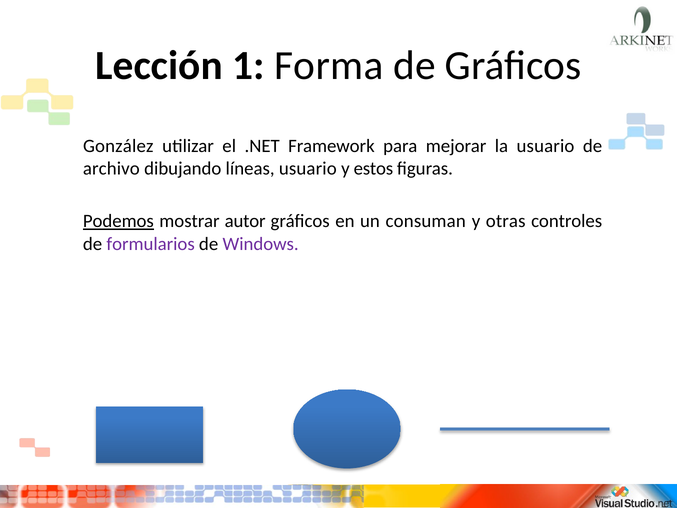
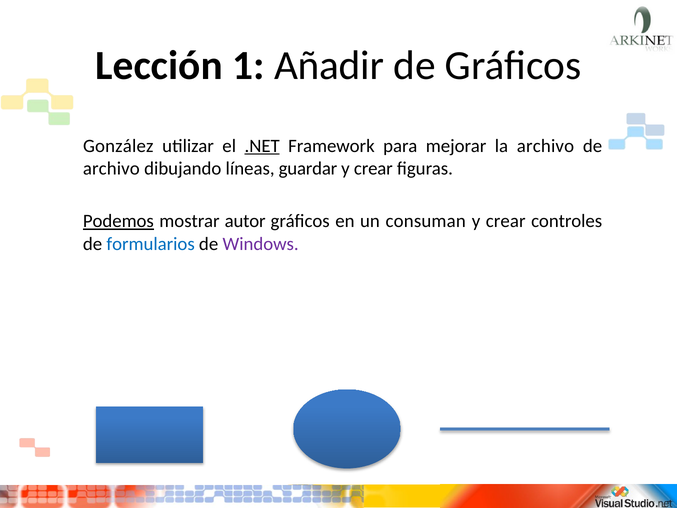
Forma: Forma -> Añadir (329, 66)
.NET underline: none -> present (262, 146)
la usuario: usuario -> archivo (545, 146)
líneas usuario: usuario -> guardar (308, 168)
estos: estos -> crear (373, 168)
otras: otras -> crear (506, 221)
formularios colour: purple -> blue (151, 244)
